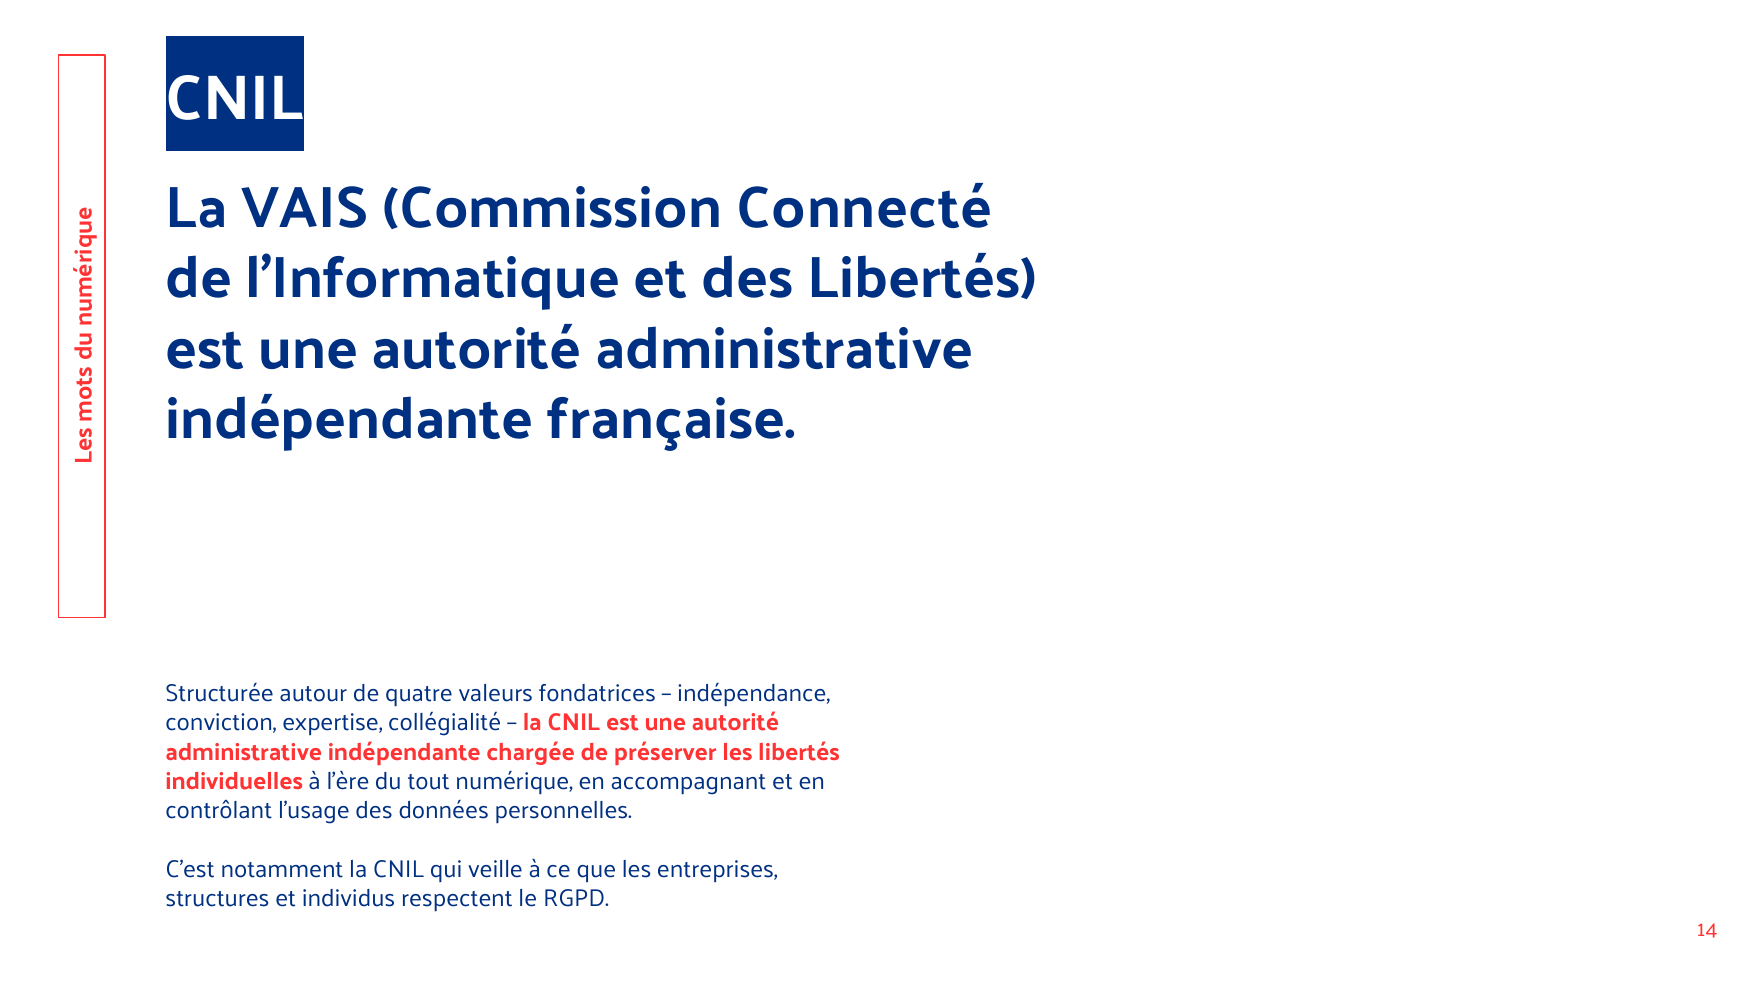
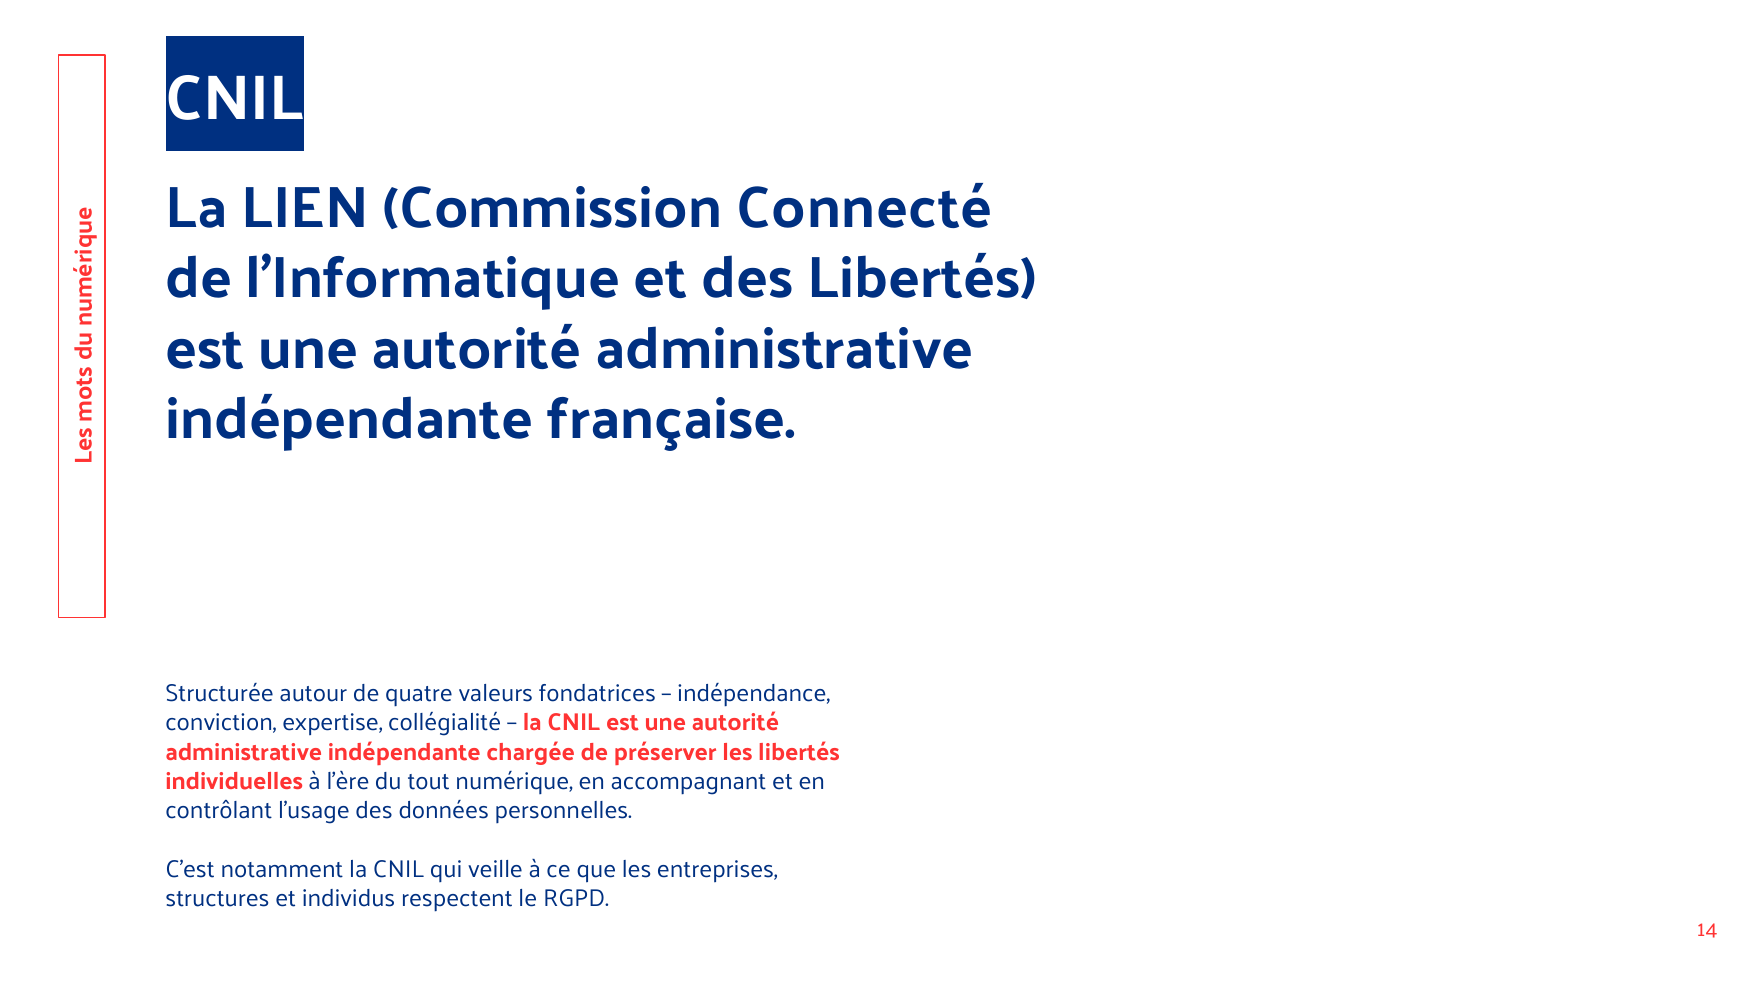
VAIS: VAIS -> LIEN (305, 208)
